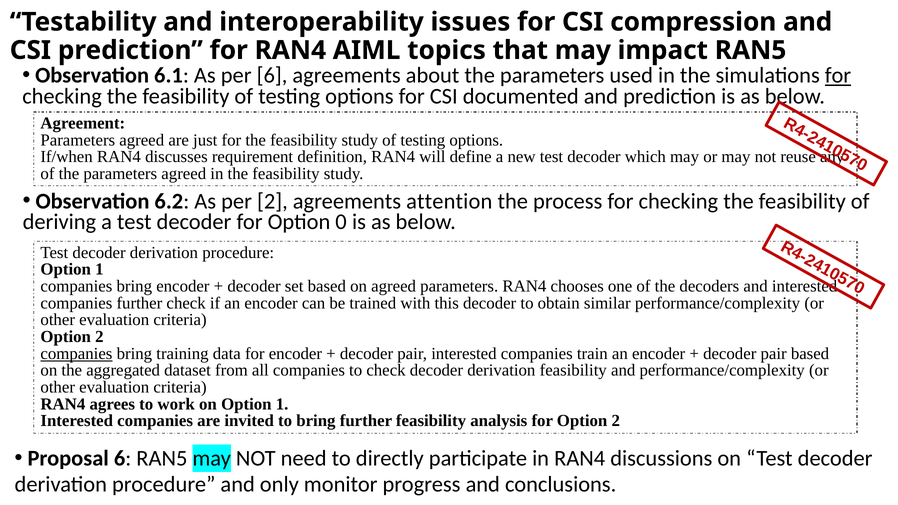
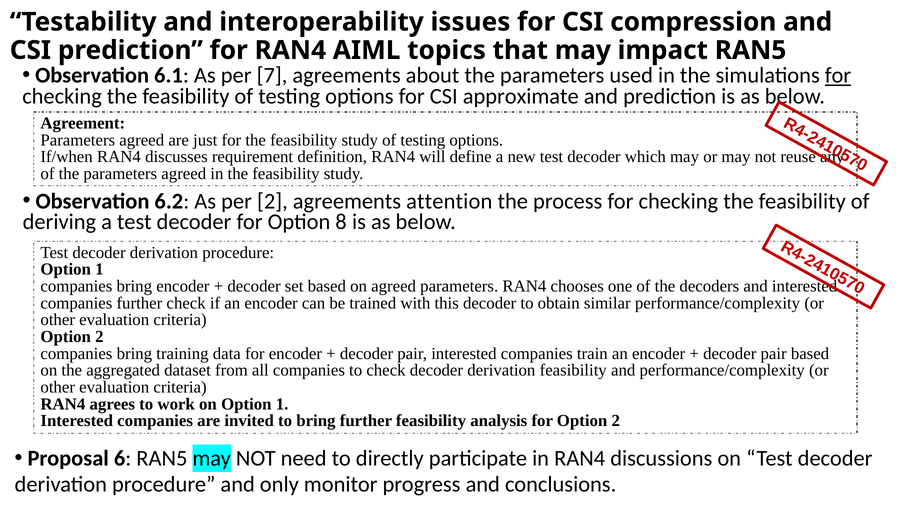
per 6: 6 -> 7 (272, 76)
documented: documented -> approximate (521, 96)
Option 0: 0 -> 8 (341, 222)
companies underline: present -> none (76, 354)
